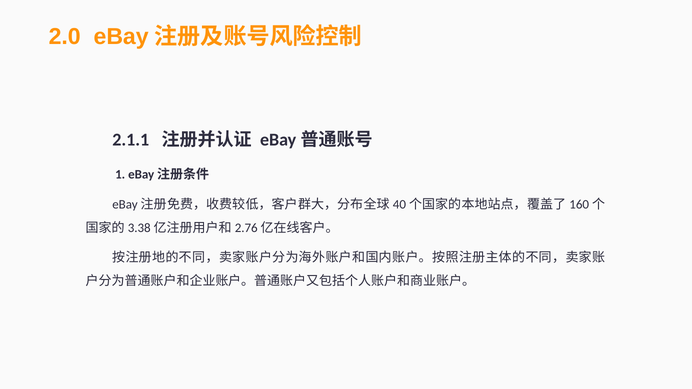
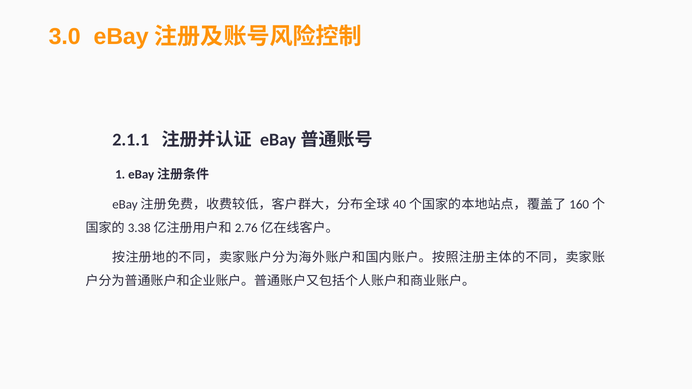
2.0: 2.0 -> 3.0 (65, 37)
